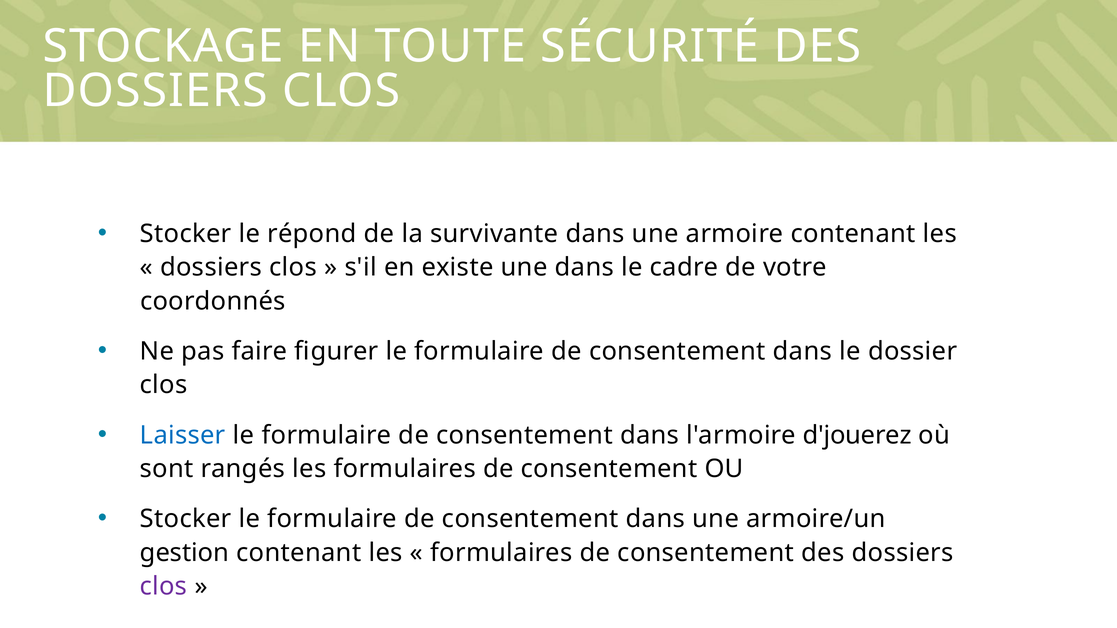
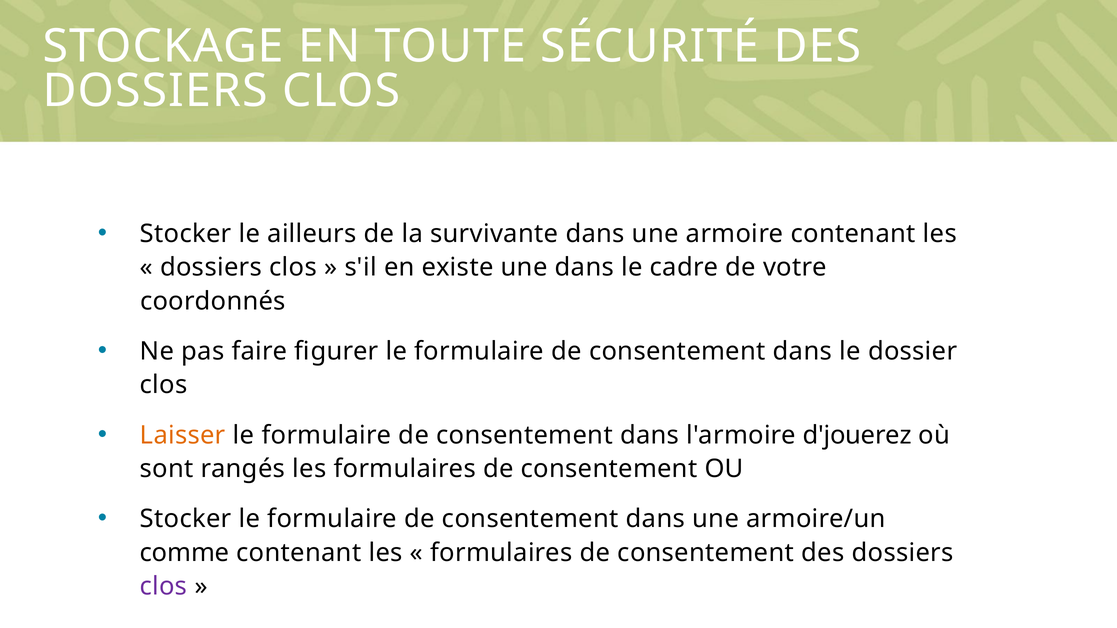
répond: répond -> ailleurs (312, 234)
Laisser colour: blue -> orange (183, 435)
gestion: gestion -> comme (185, 553)
